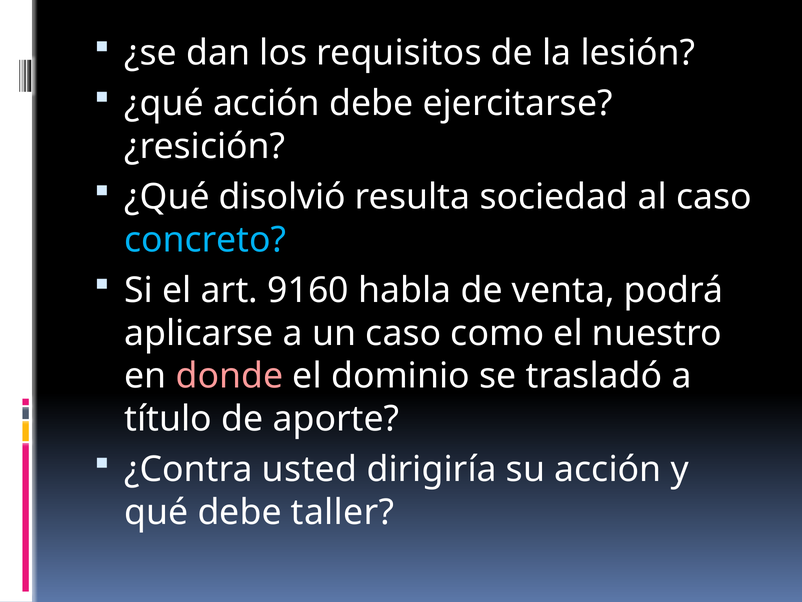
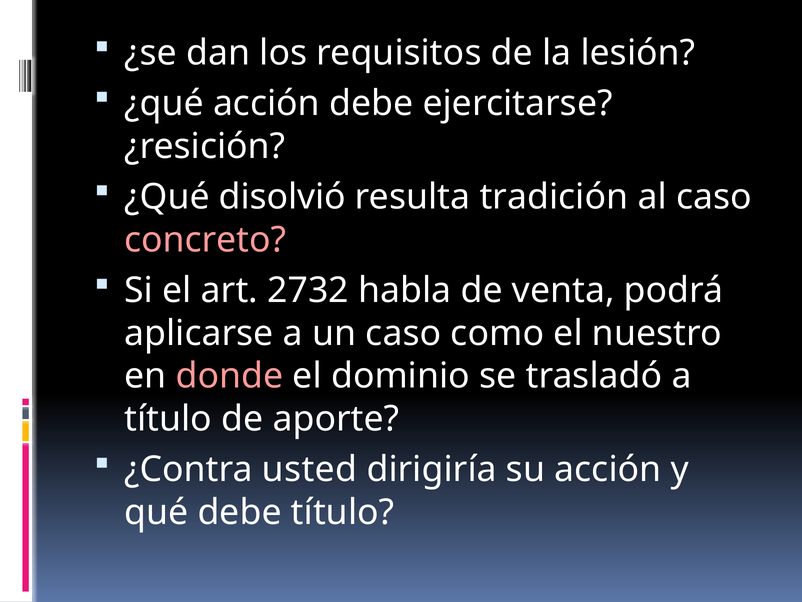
sociedad: sociedad -> tradición (554, 197)
concreto colour: light blue -> pink (205, 240)
9160: 9160 -> 2732 (308, 290)
debe taller: taller -> título (343, 512)
